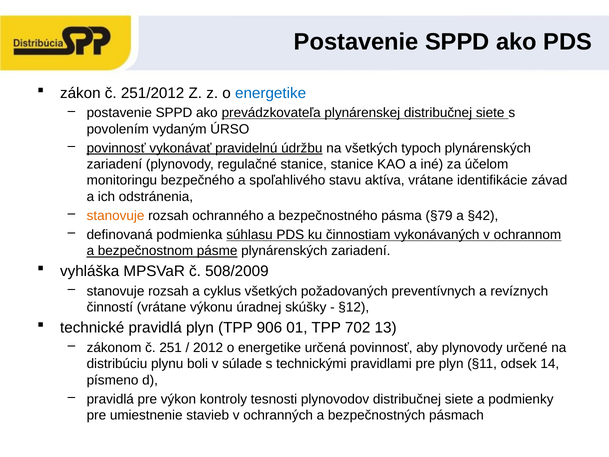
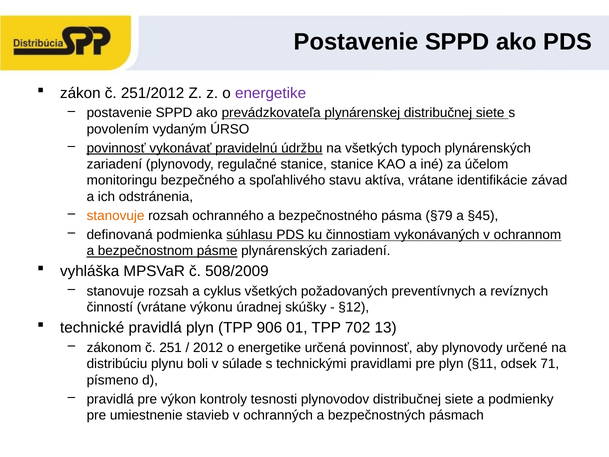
energetike colour: blue -> purple (271, 93)
§42: §42 -> §45 (483, 216)
14: 14 -> 71 (550, 364)
